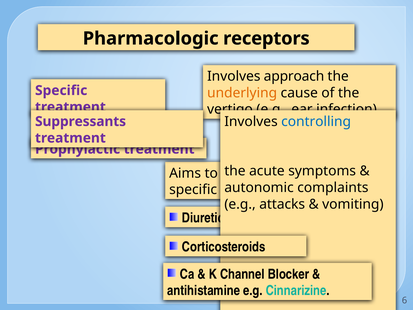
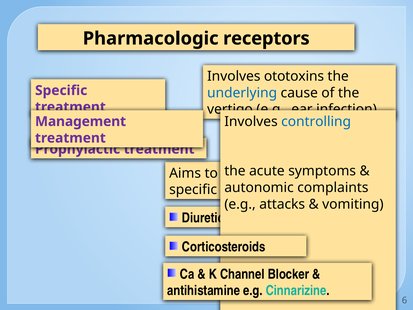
approach: approach -> ototoxins (294, 76)
underlying colour: orange -> blue (242, 93)
Suppressants: Suppressants -> Management (81, 121)
